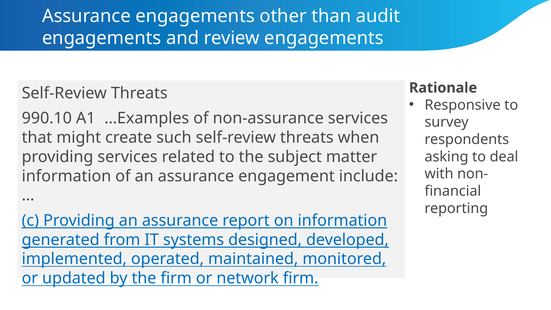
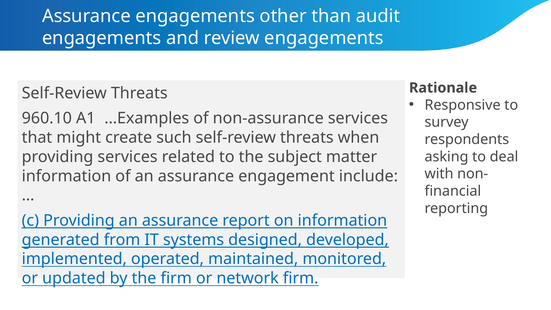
990.10: 990.10 -> 960.10 (47, 118)
